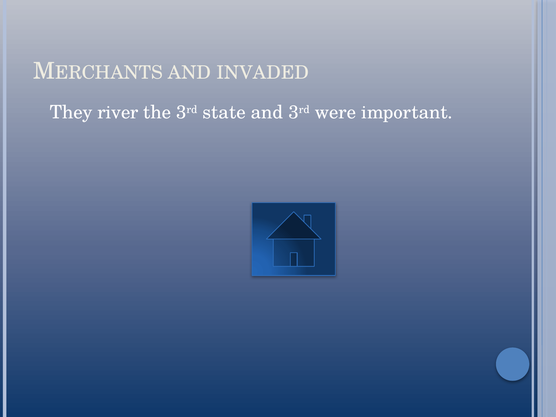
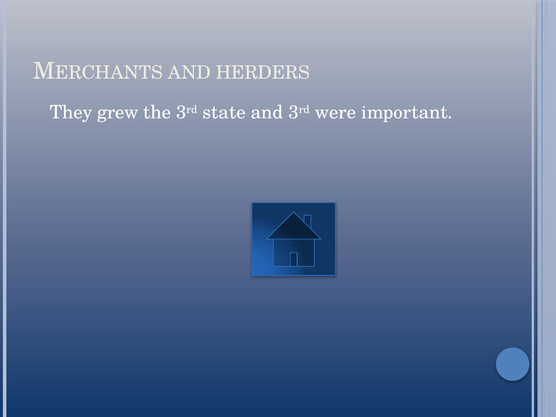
INVADED: INVADED -> HERDERS (263, 73)
river: river -> grew (118, 112)
